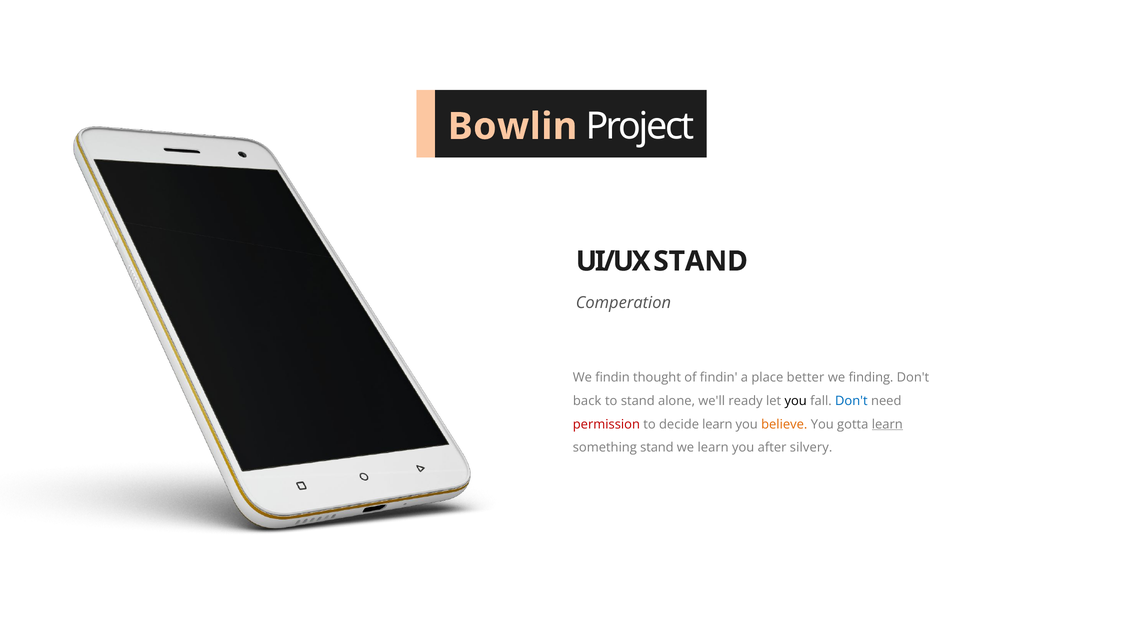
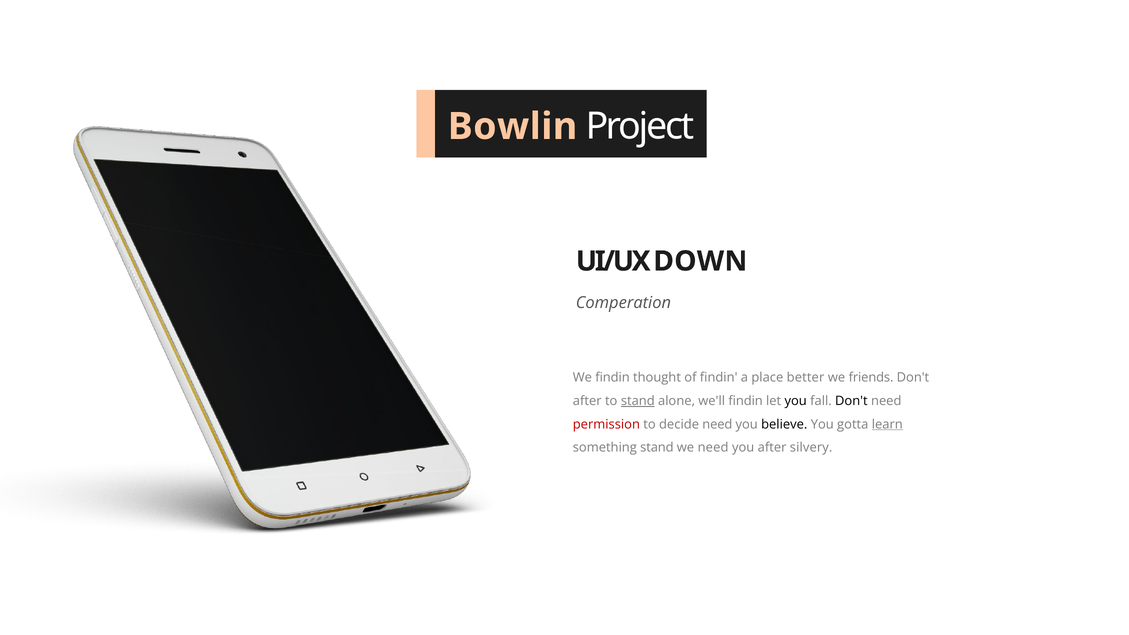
UI/UX STAND: STAND -> DOWN (700, 261)
finding: finding -> friends (871, 378)
back: back -> after (587, 401)
stand underline: none -> present (638, 401)
we'll ready: ready -> findin (746, 401)
Don't colour: blue -> black (851, 401)
decide learn: learn -> need (717, 424)
believe colour: orange -> black (784, 424)
we learn: learn -> need (713, 448)
